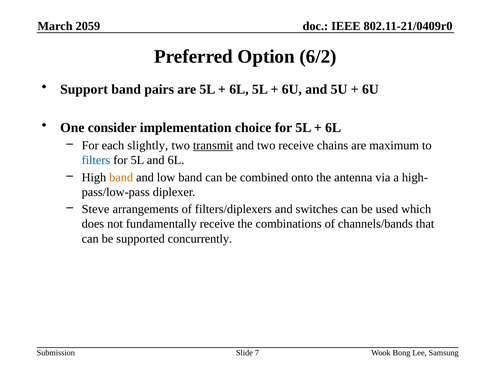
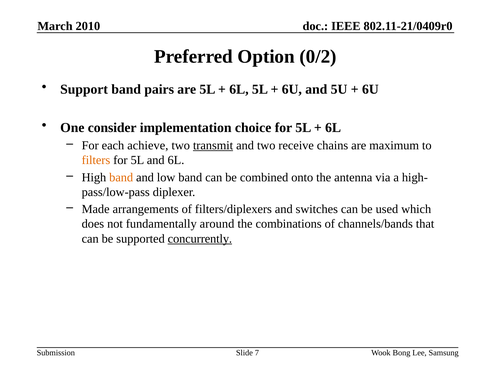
2059: 2059 -> 2010 (88, 26)
6/2: 6/2 -> 0/2 (318, 57)
slightly: slightly -> achieve (148, 146)
filters colour: blue -> orange (96, 160)
Steve: Steve -> Made (96, 209)
fundamentally receive: receive -> around (217, 224)
concurrently underline: none -> present (200, 239)
